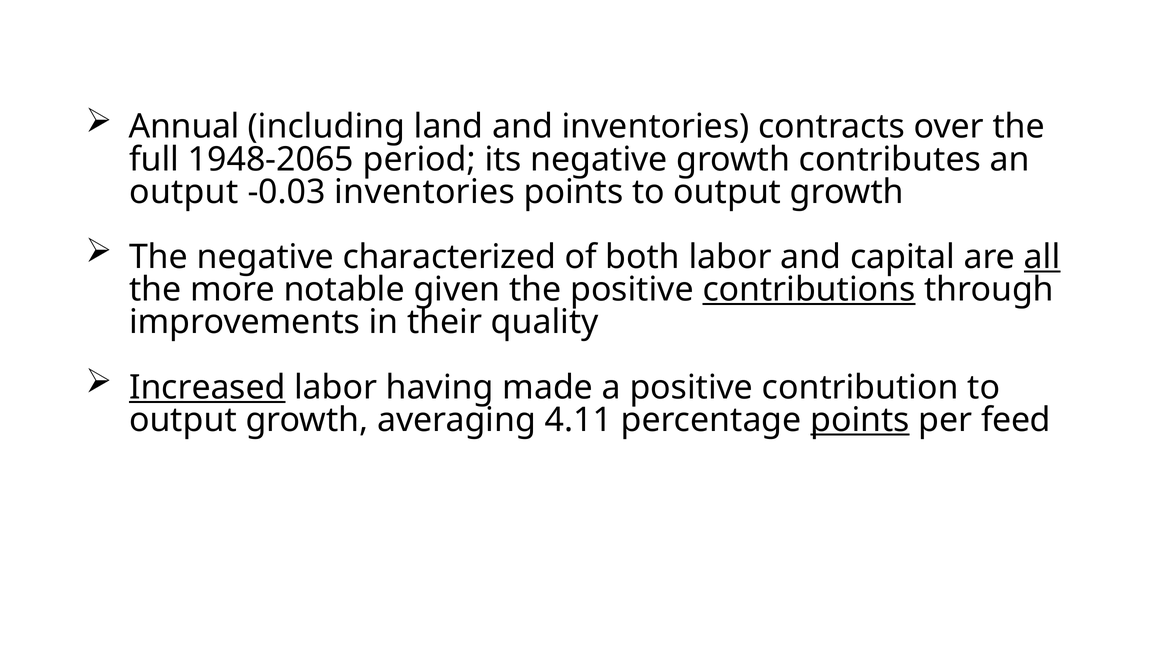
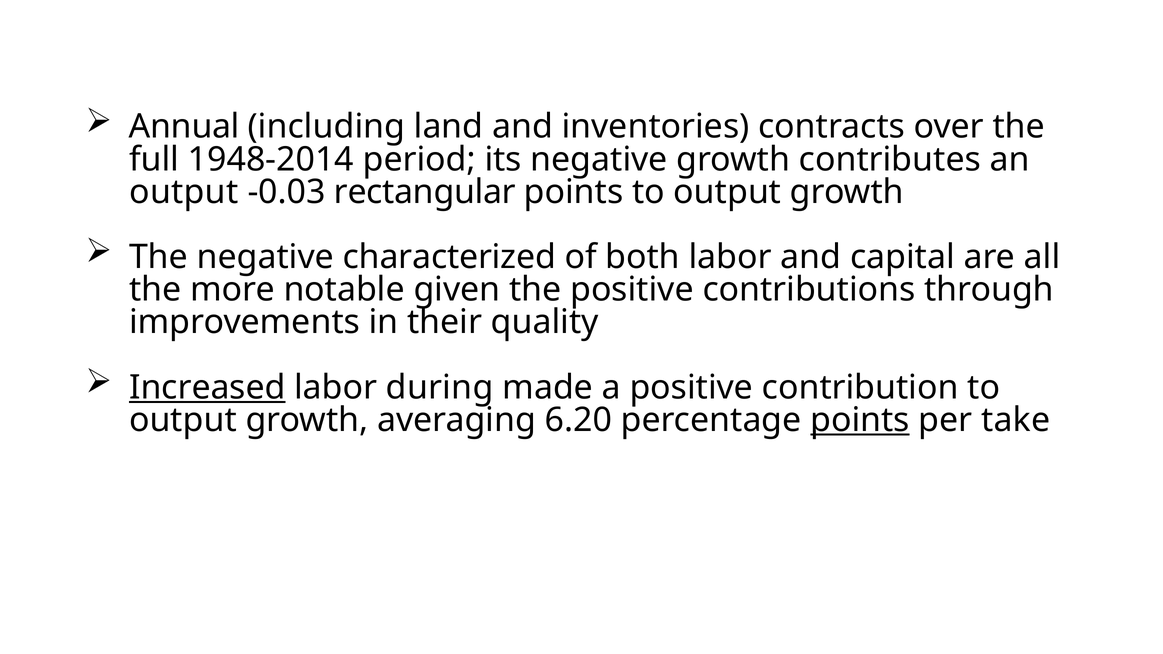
1948-2065: 1948-2065 -> 1948-2014 (271, 159)
-0.03 inventories: inventories -> rectangular (425, 192)
all underline: present -> none (1042, 257)
contributions underline: present -> none (809, 290)
having: having -> during (440, 387)
4.11: 4.11 -> 6.20 (578, 420)
feed: feed -> take (1016, 420)
